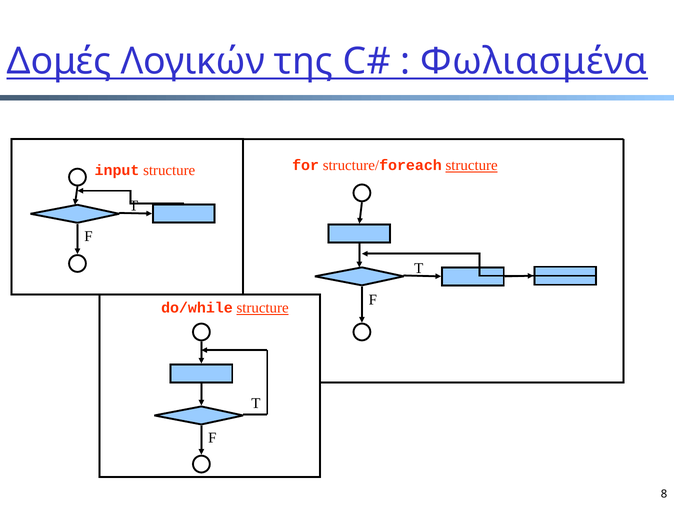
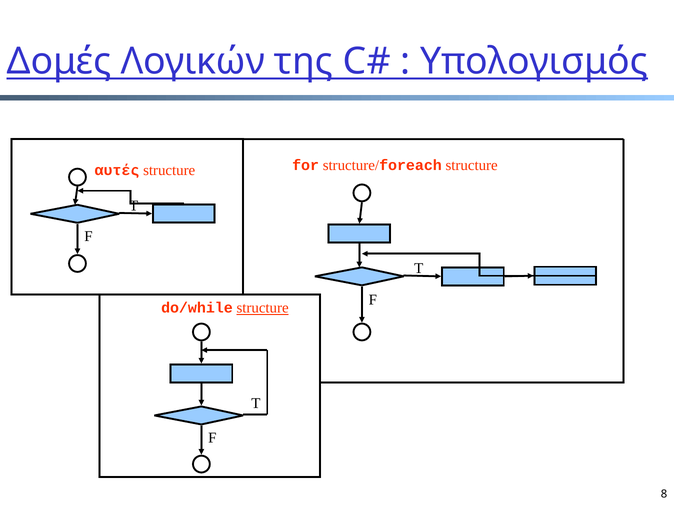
Φωλιασμένα: Φωλιασμένα -> Υπολογισμός (534, 62)
structure underline: present -> none (472, 166)
input: input -> αυτές (117, 170)
